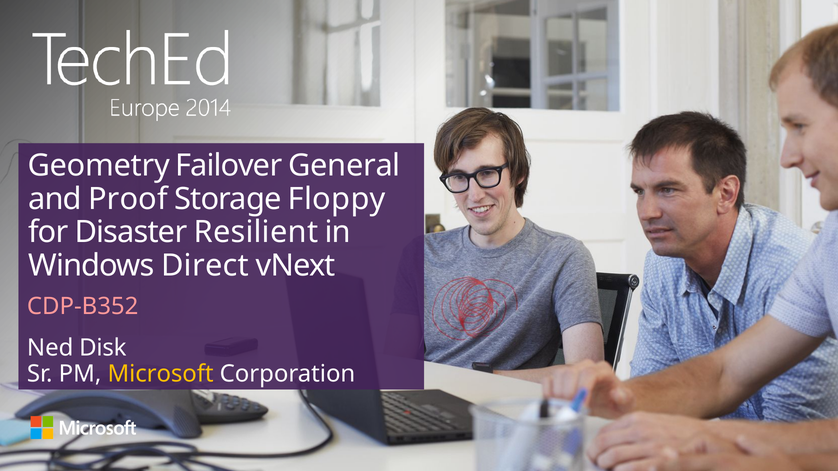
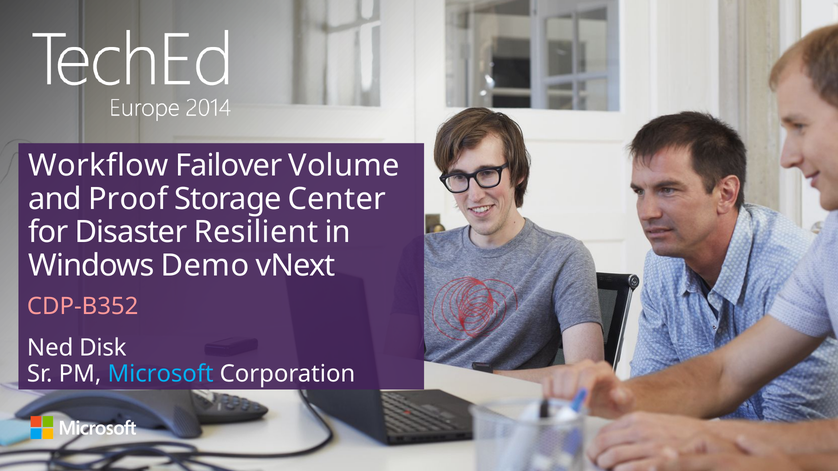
Geometry: Geometry -> Workflow (98, 166)
General: General -> Volume (344, 166)
Floppy: Floppy -> Center (337, 199)
Direct: Direct -> Demo (205, 266)
Microsoft colour: yellow -> light blue (161, 374)
